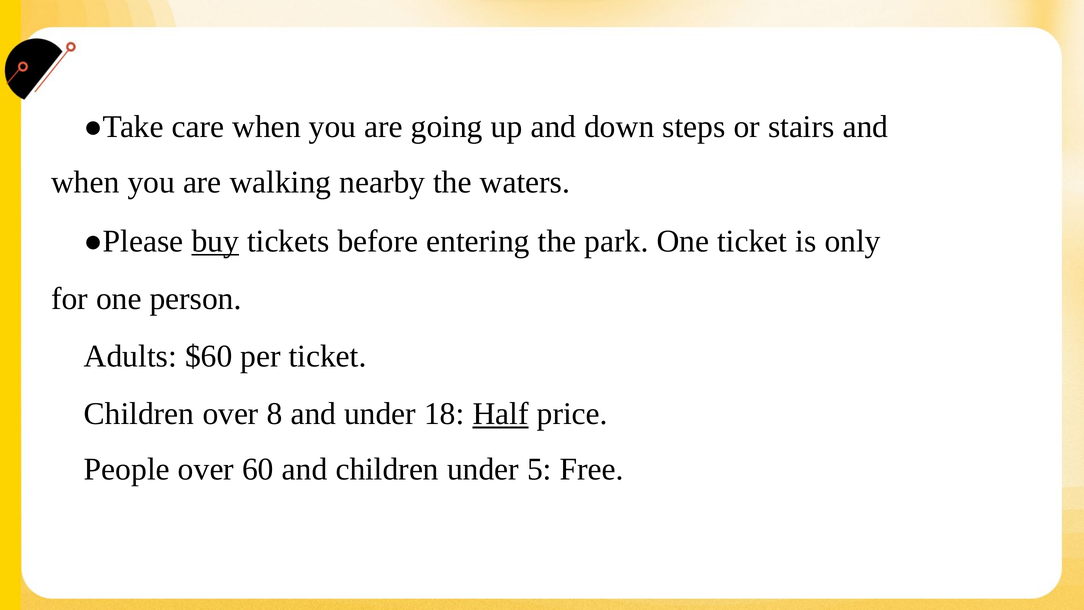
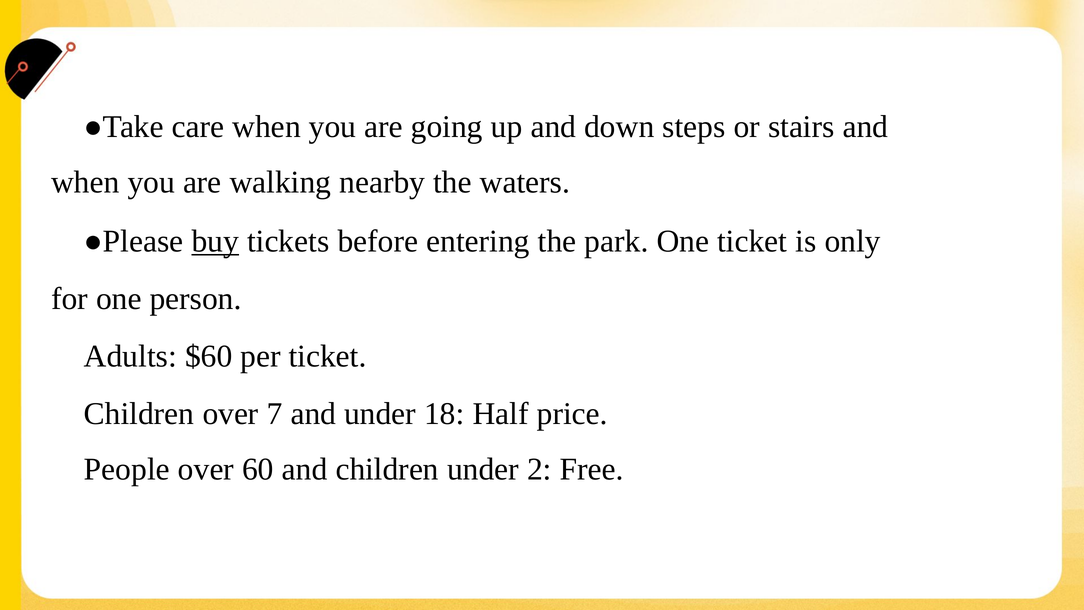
8: 8 -> 7 (275, 414)
Half underline: present -> none (501, 414)
5: 5 -> 2 (539, 469)
